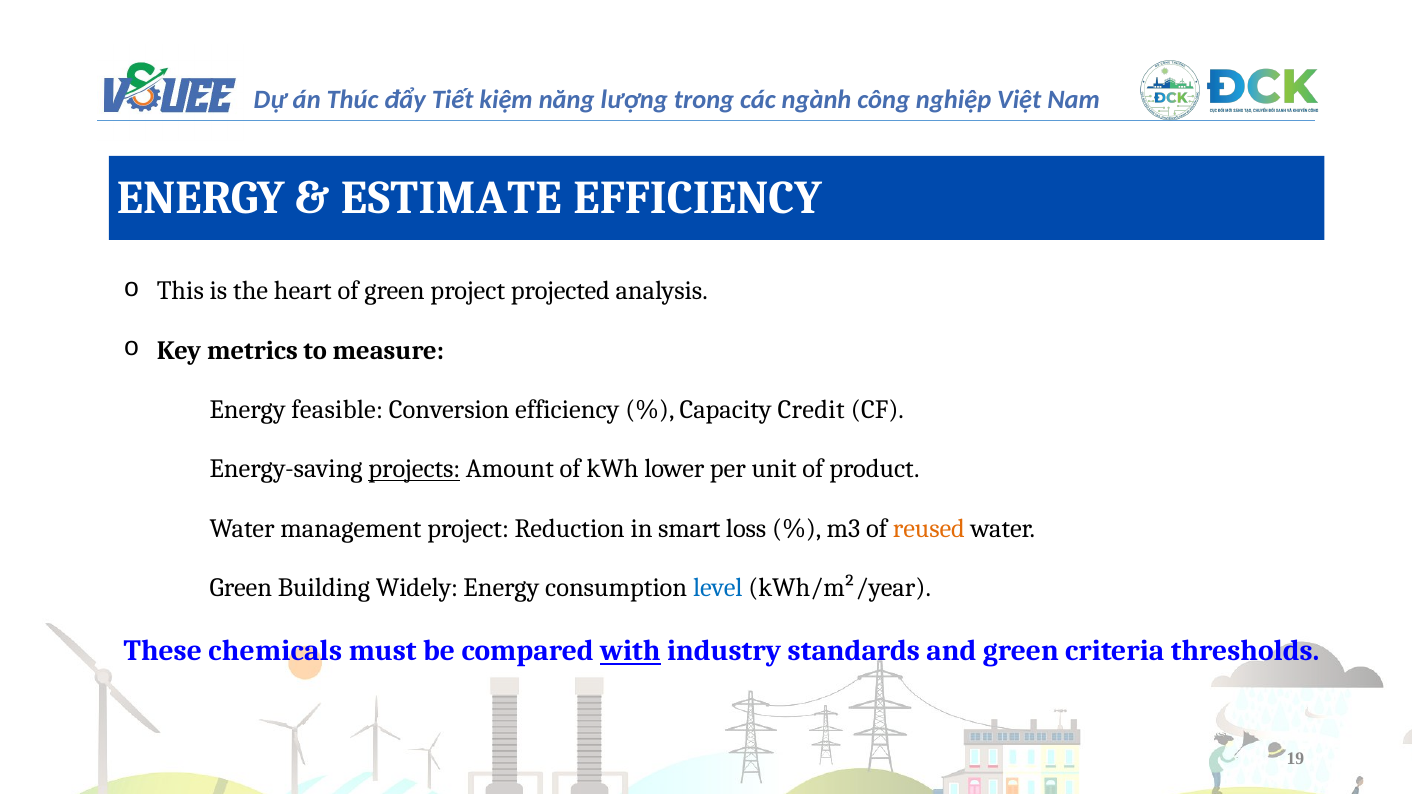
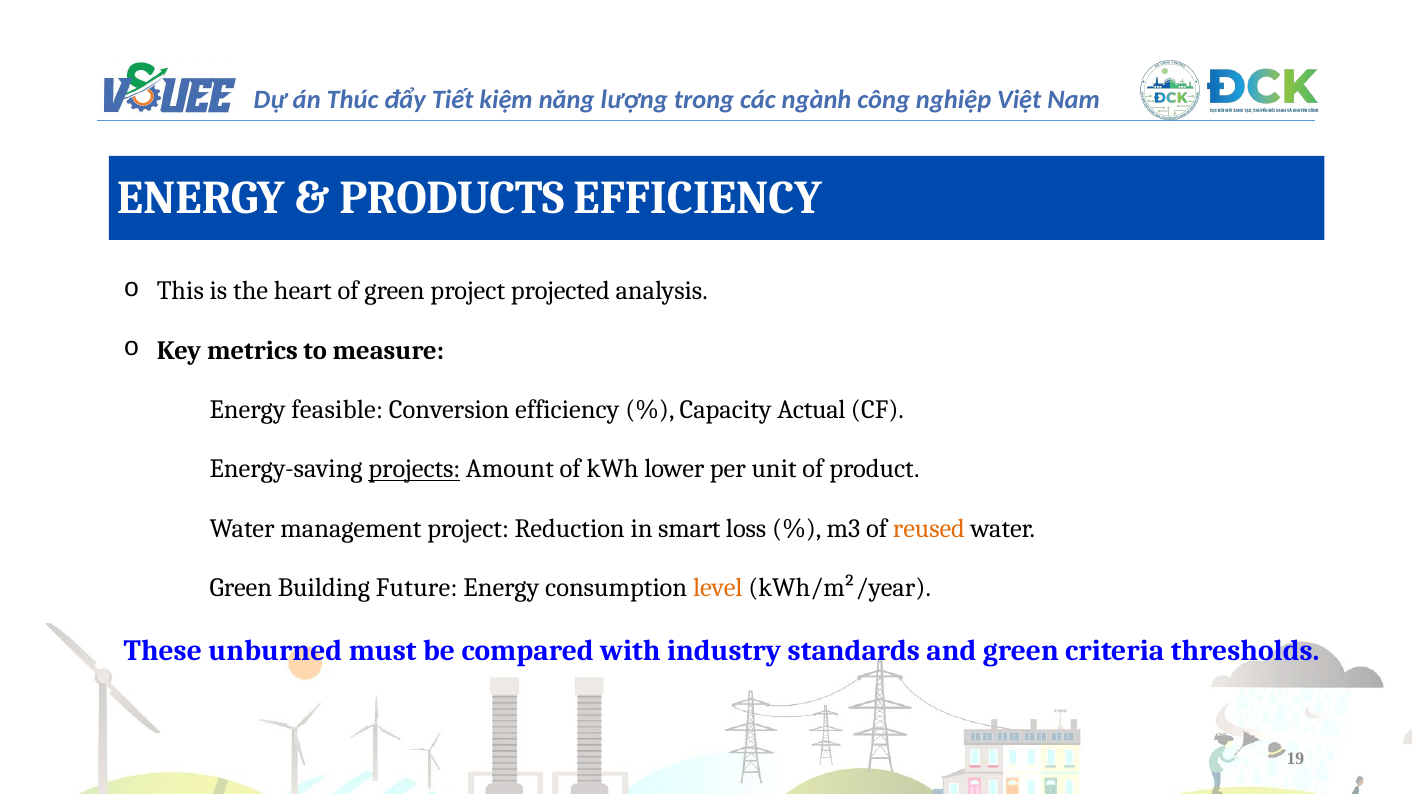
ESTIMATE: ESTIMATE -> PRODUCTS (452, 198)
Credit: Credit -> Actual (811, 410)
Widely: Widely -> Future (417, 588)
level colour: blue -> orange (718, 588)
chemicals: chemicals -> unburned (275, 651)
with underline: present -> none (630, 651)
